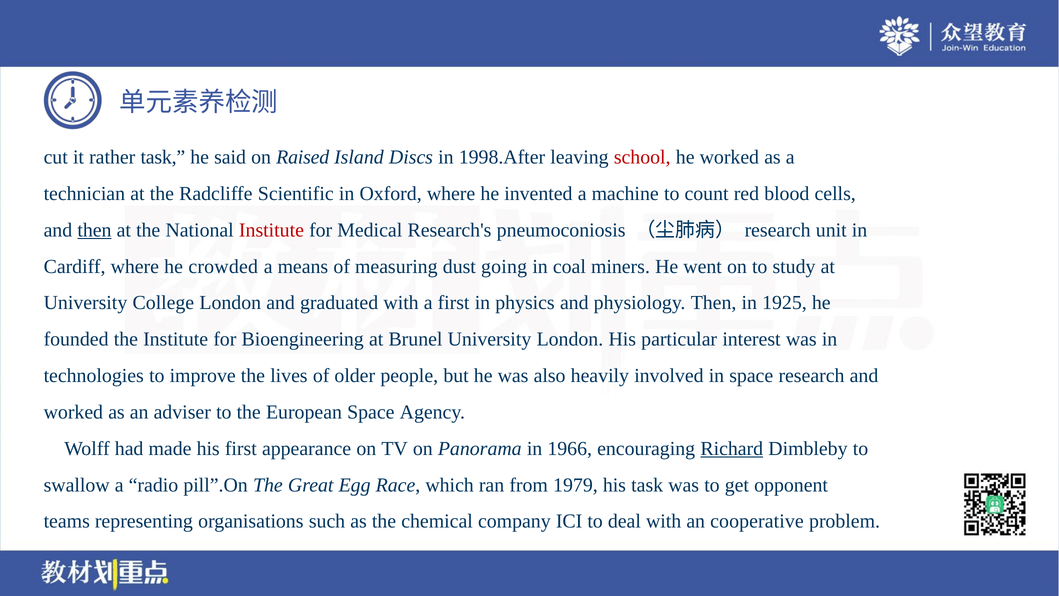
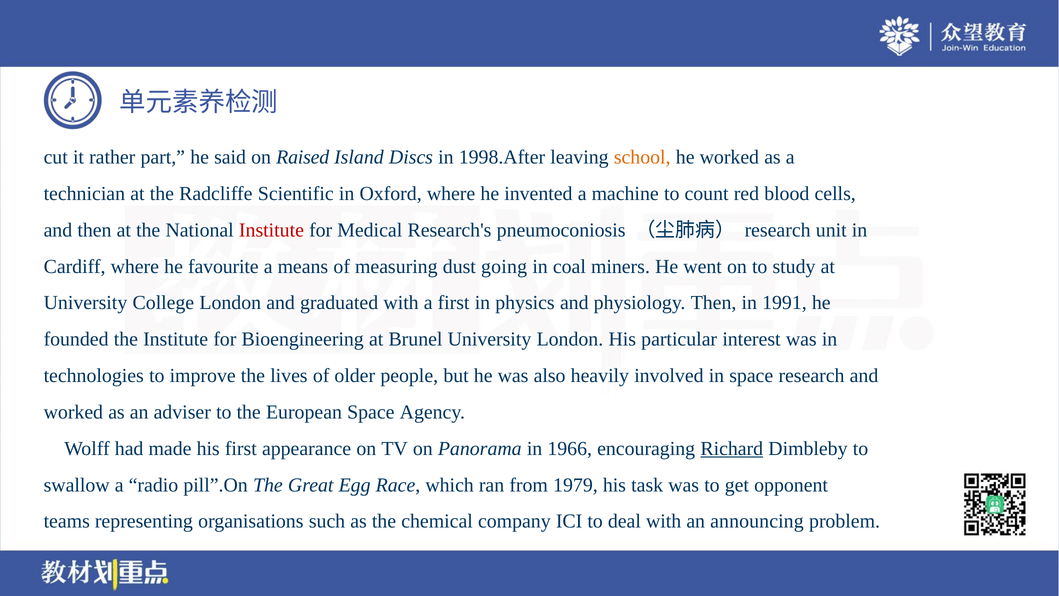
rather task: task -> part (163, 157)
school colour: red -> orange (642, 157)
then underline: present -> none (94, 230)
crowded: crowded -> favourite (223, 266)
1925: 1925 -> 1991 (784, 303)
cooperative: cooperative -> announcing (757, 521)
